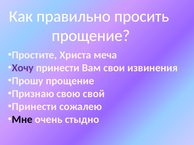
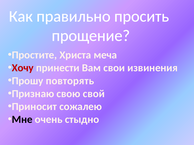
Хочу colour: purple -> red (23, 68)
Прошу прощение: прощение -> повторять (70, 81)
Принести: Принести -> Приносит (34, 107)
